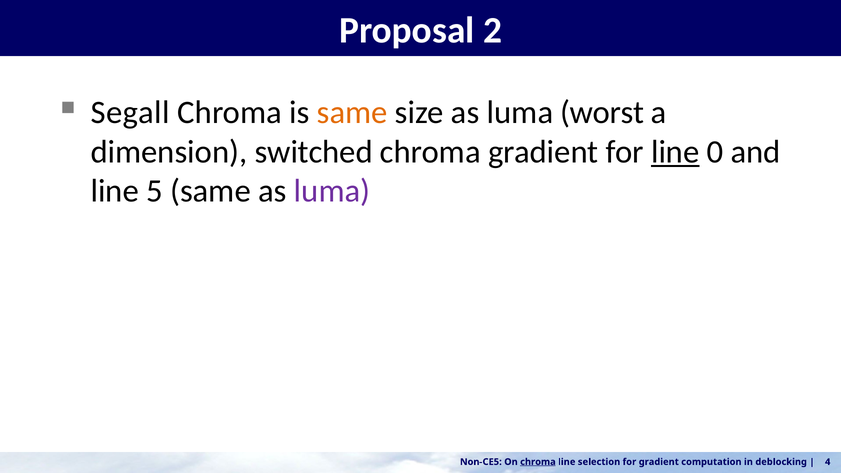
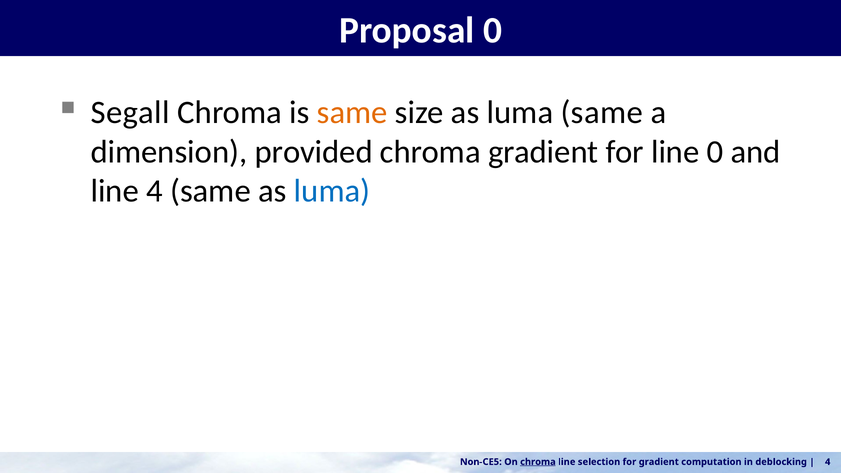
Proposal 2: 2 -> 0 (493, 31)
luma worst: worst -> same (602, 113)
switched: switched -> provided (314, 152)
line underline: present -> none (675, 152)
line 5: 5 -> 4 (154, 191)
luma colour: purple -> blue (332, 191)
